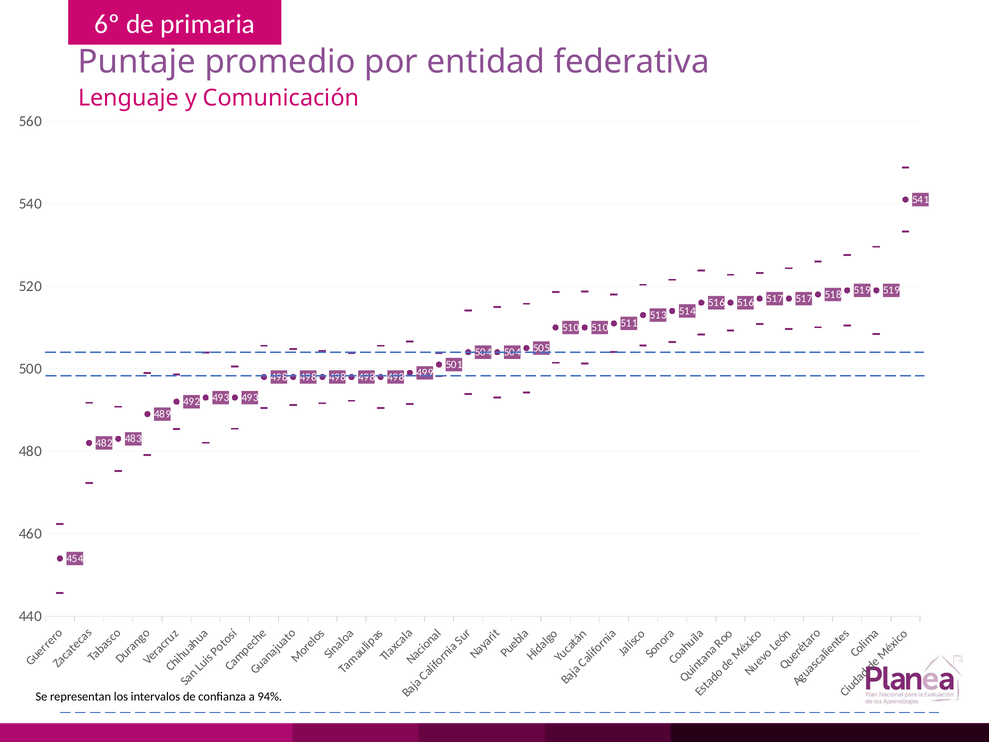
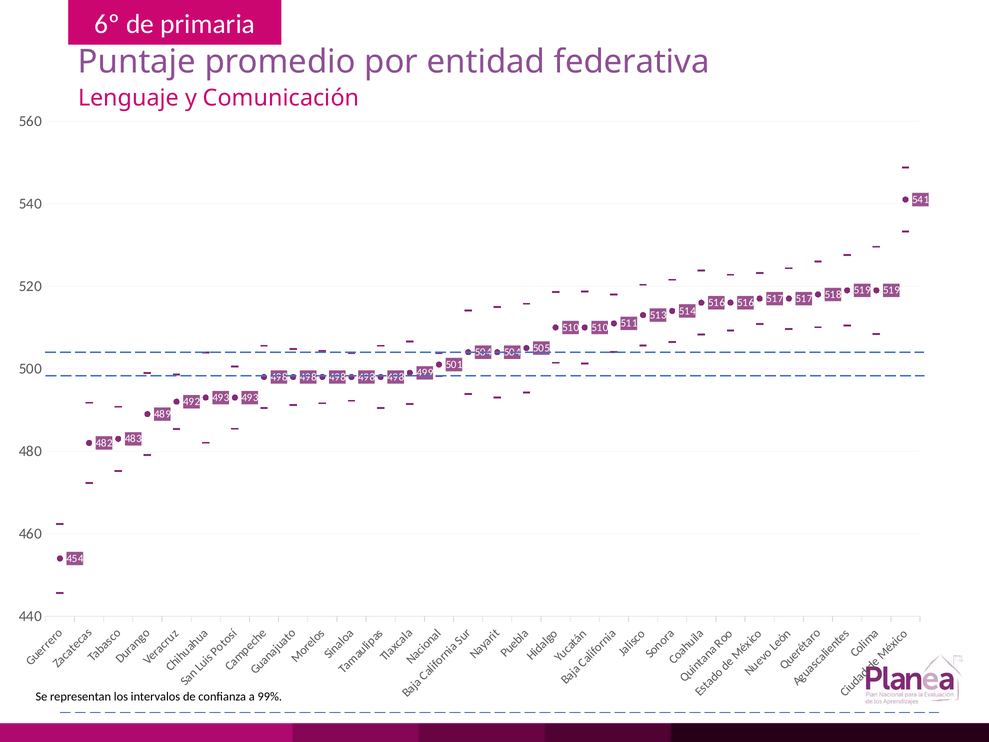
94%: 94% -> 99% (270, 696)
